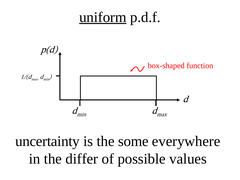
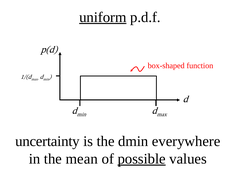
the some: some -> dmin (133, 141)
differ: differ -> mean (82, 159)
possible underline: none -> present (142, 159)
